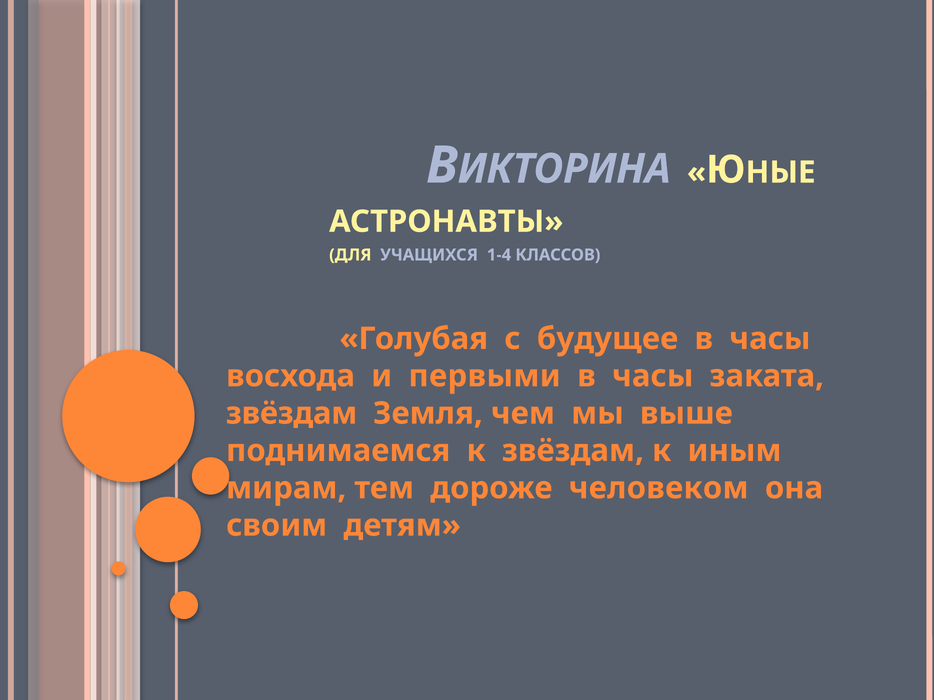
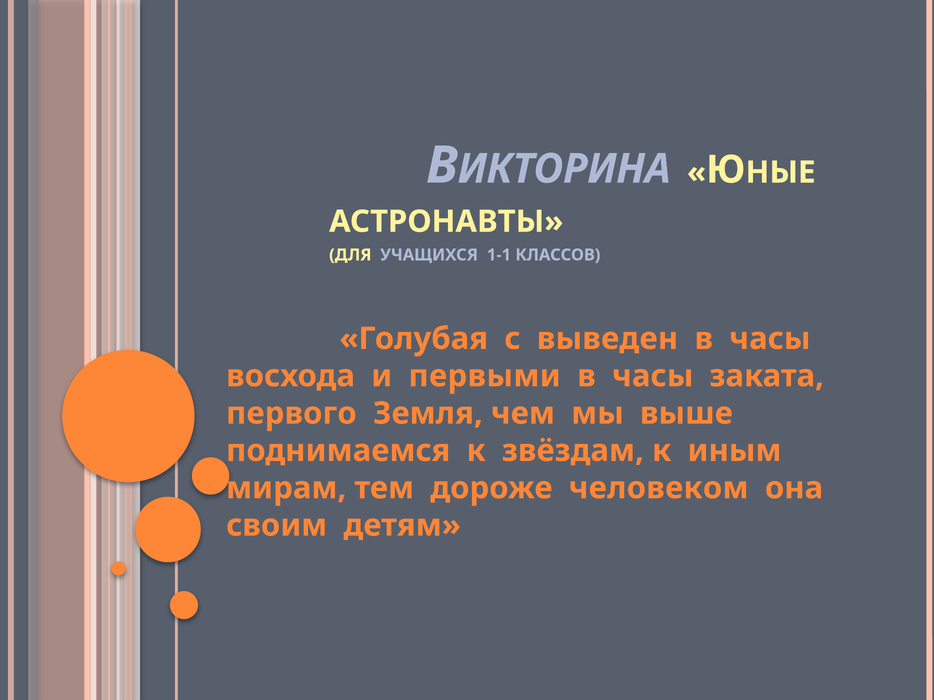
1-4: 1-4 -> 1-1 (499, 255)
будущее: будущее -> выведен (608, 339)
звёздам: звёздам -> первого (291, 414)
